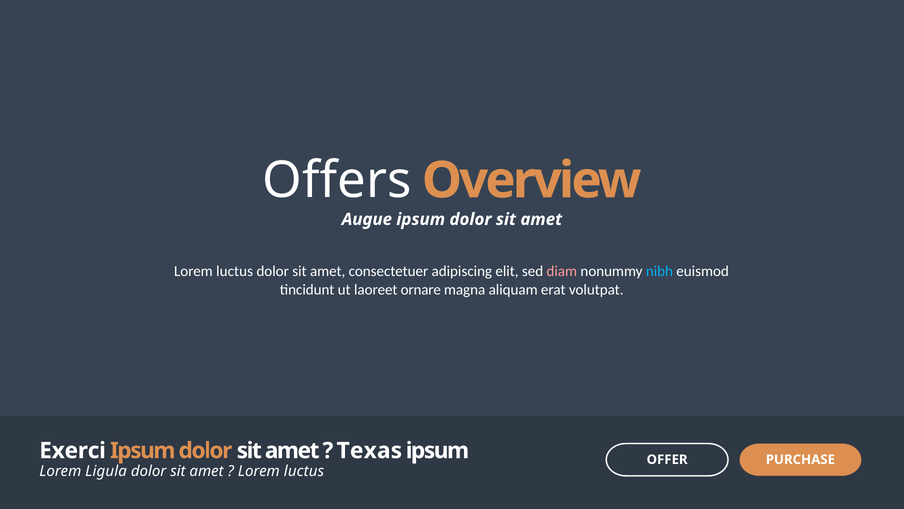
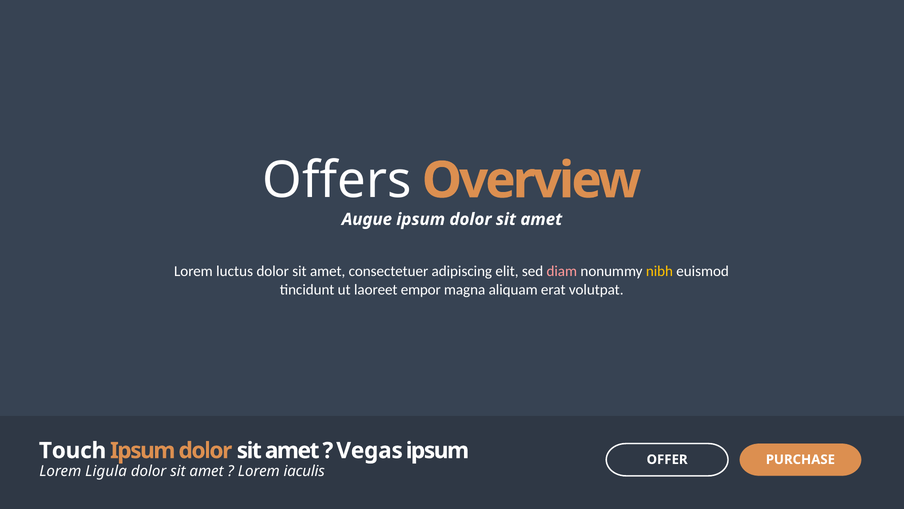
nibh colour: light blue -> yellow (659, 271)
ornare: ornare -> empor (421, 289)
Exerci: Exerci -> Touch (73, 450)
Texas: Texas -> Vegas (370, 450)
luctus: luctus -> iaculis (304, 471)
